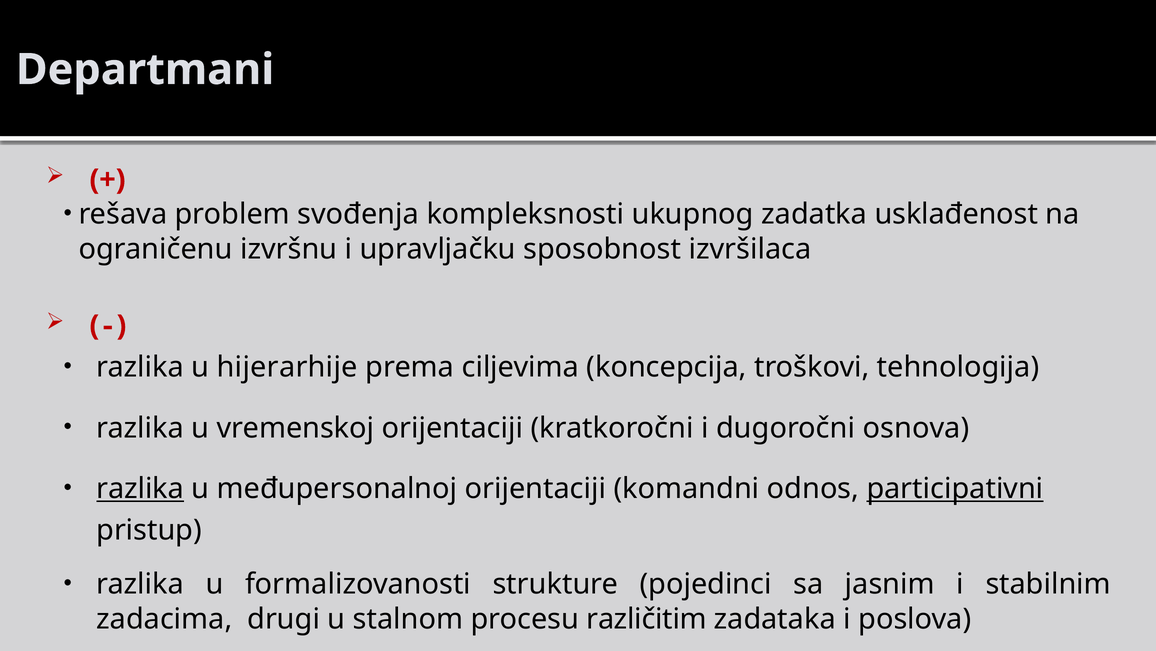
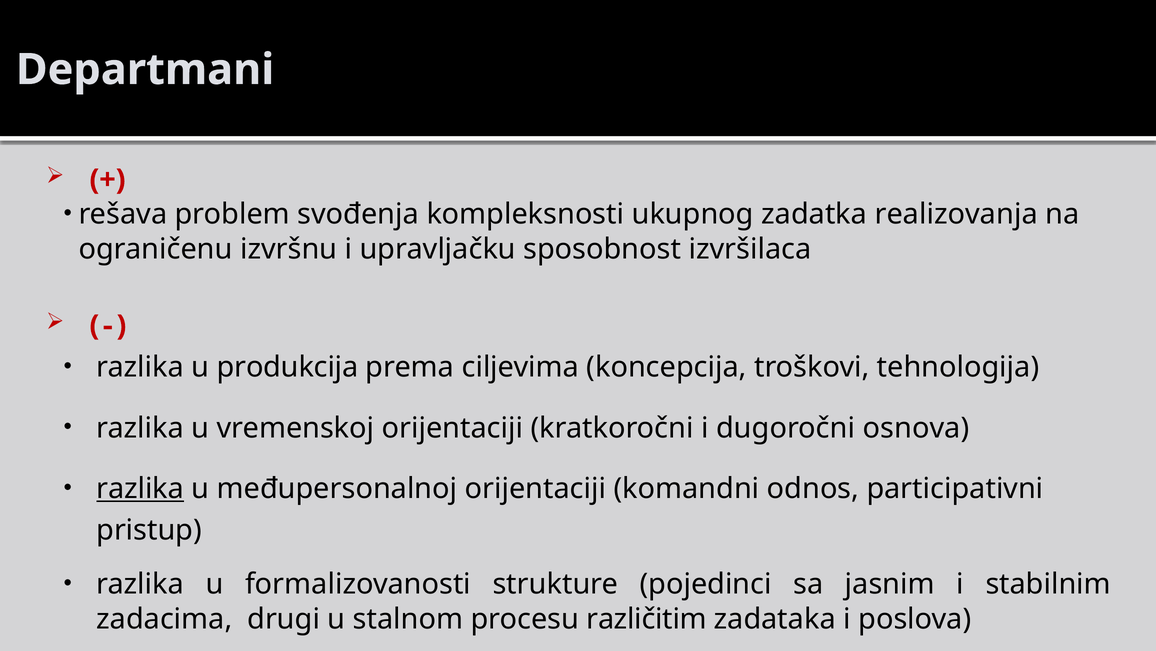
usklađenost: usklađenost -> realizovanja (956, 214)
hijerarhije: hijerarhije -> produkcija (287, 367)
participativni underline: present -> none (955, 488)
